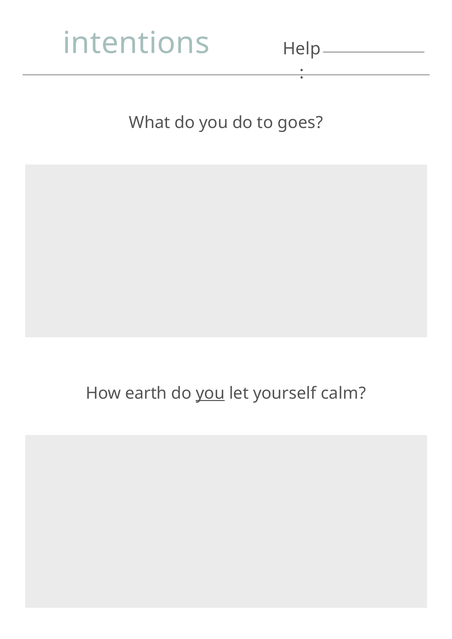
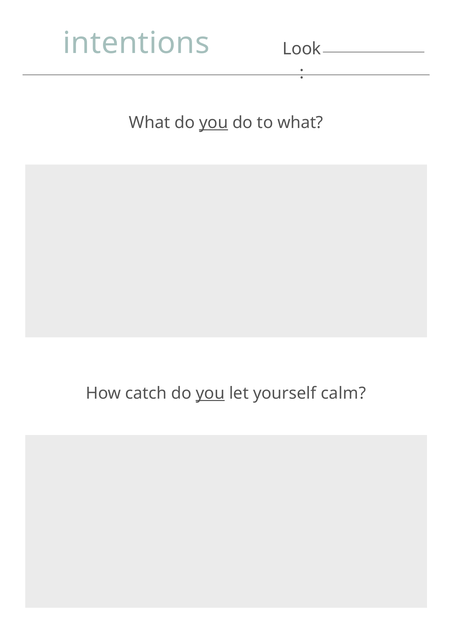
Help: Help -> Look (302, 49)
you underline: none -> present (214, 123)
to goes: goes -> what (300, 123)
earth: earth -> catch (146, 394)
